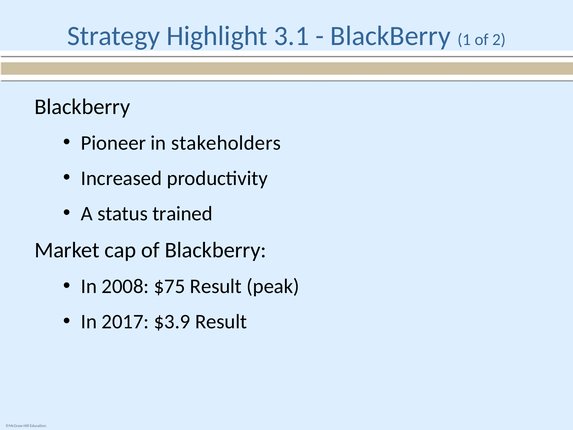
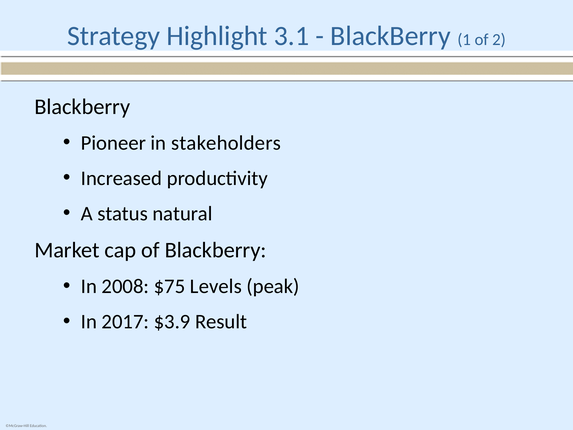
trained: trained -> natural (183, 213)
$75 Result: Result -> Levels (216, 286)
